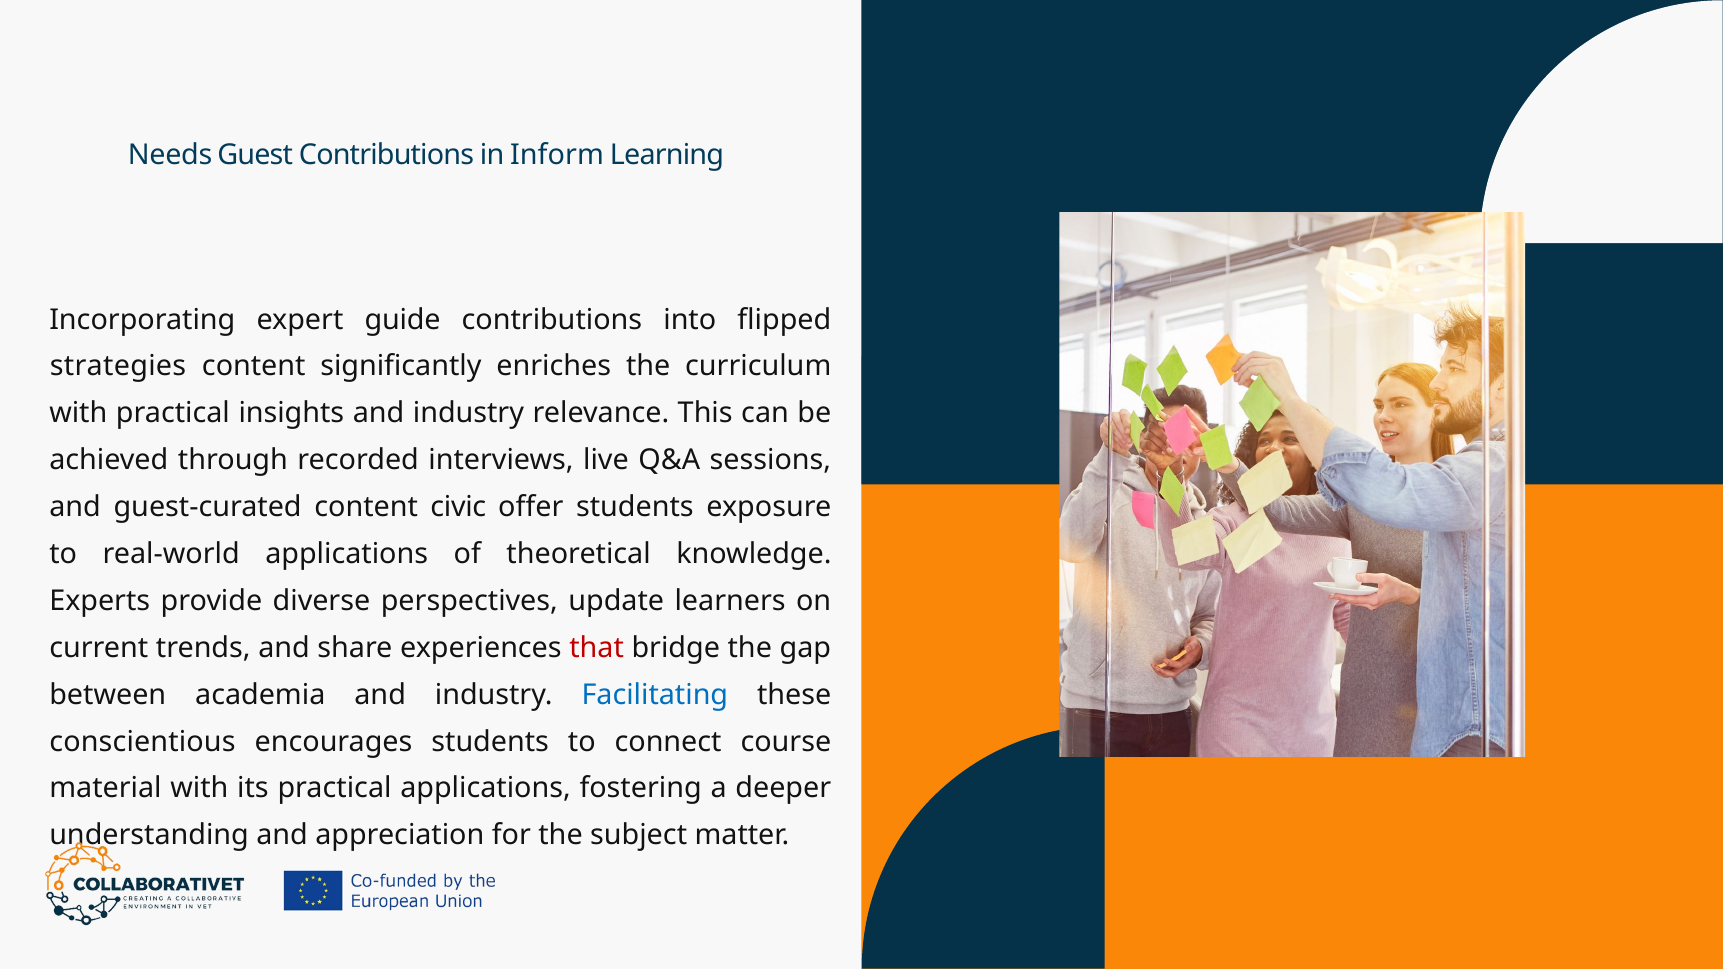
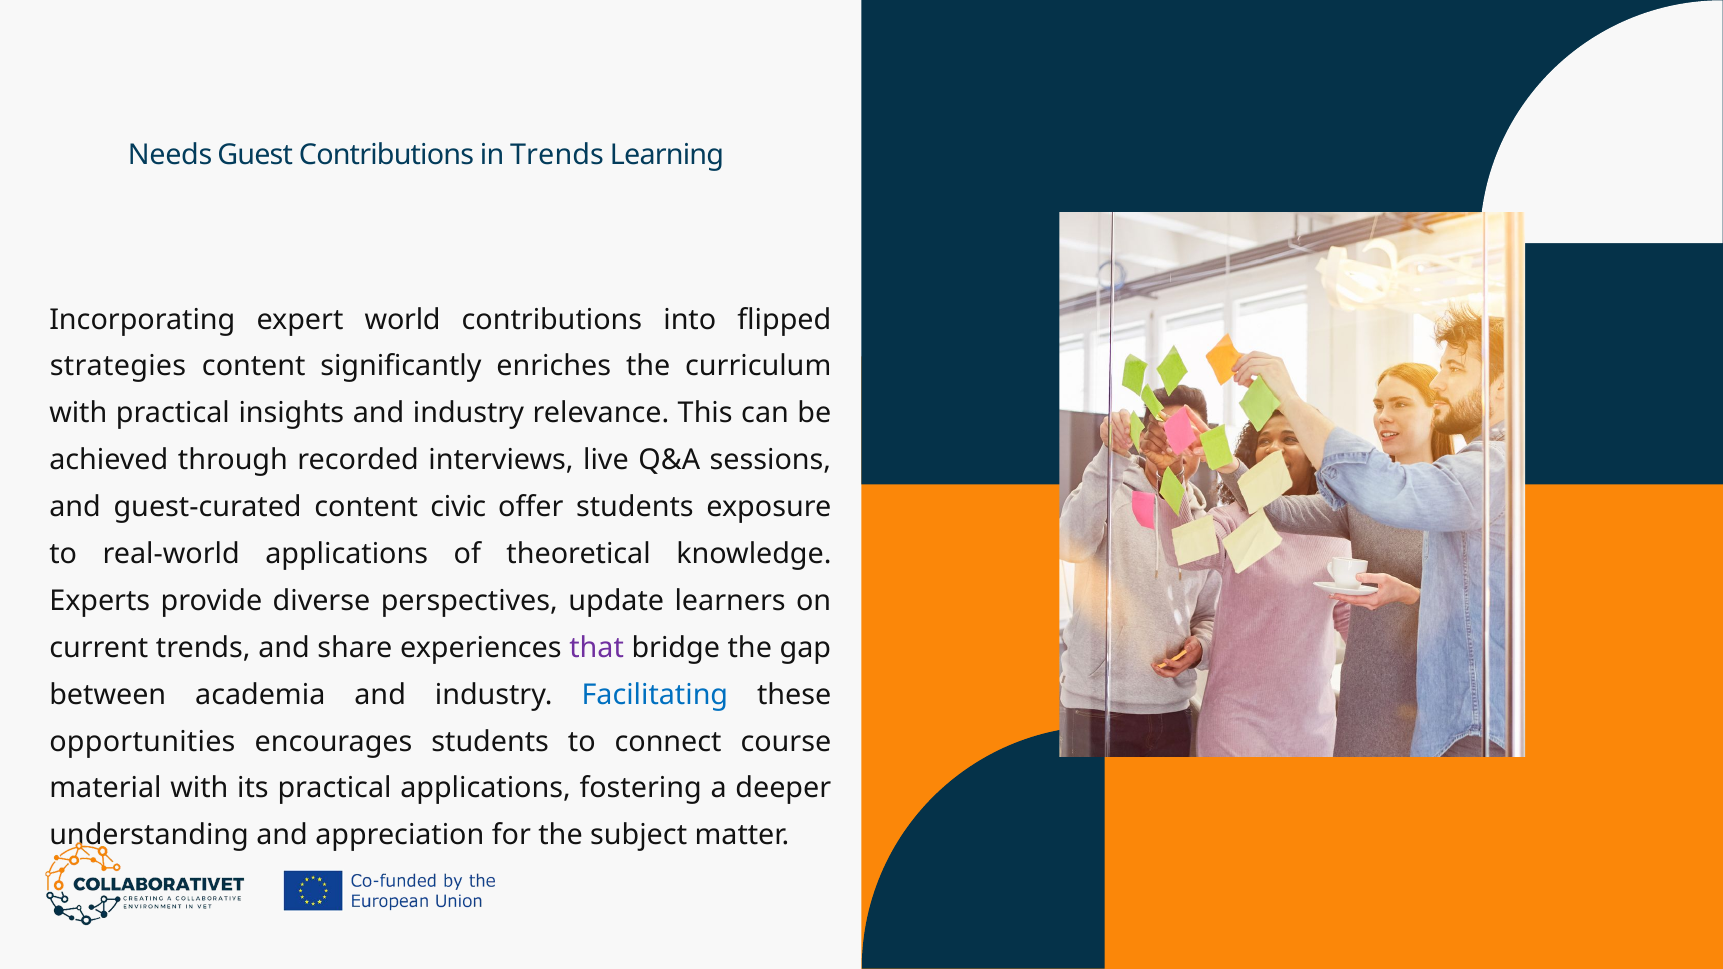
in Inform: Inform -> Trends (557, 155)
guide: guide -> world (403, 320)
that colour: red -> purple (597, 648)
conscientious: conscientious -> opportunities (142, 742)
